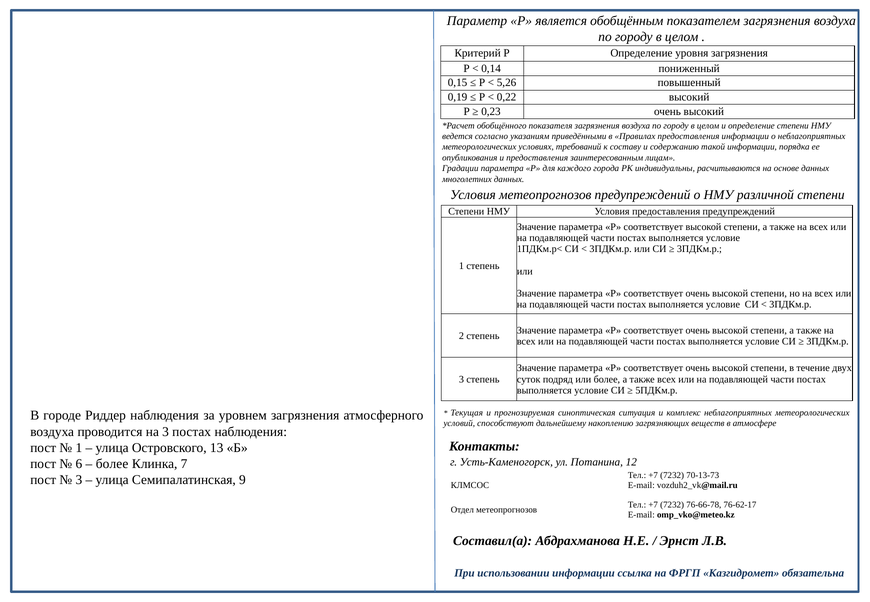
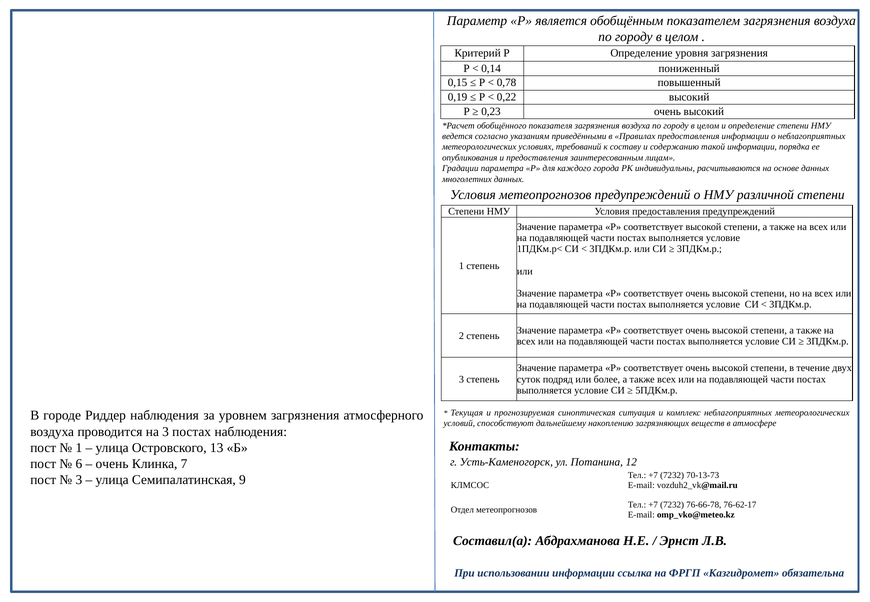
5,26: 5,26 -> 0,78 (507, 83)
более: более -> очень (112, 464)
